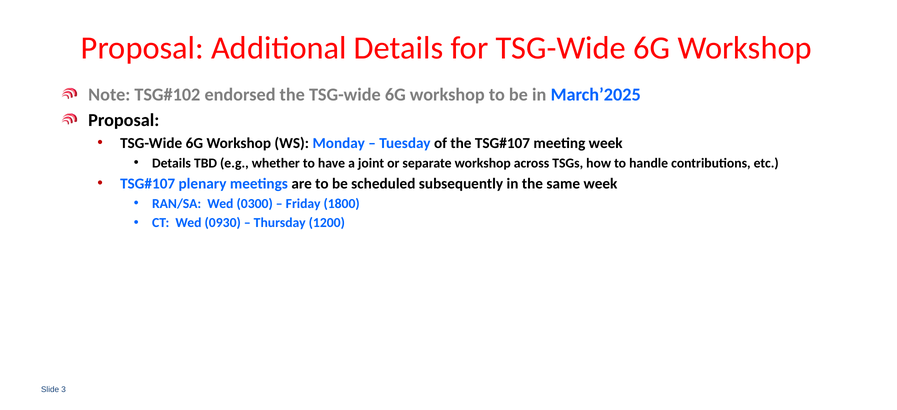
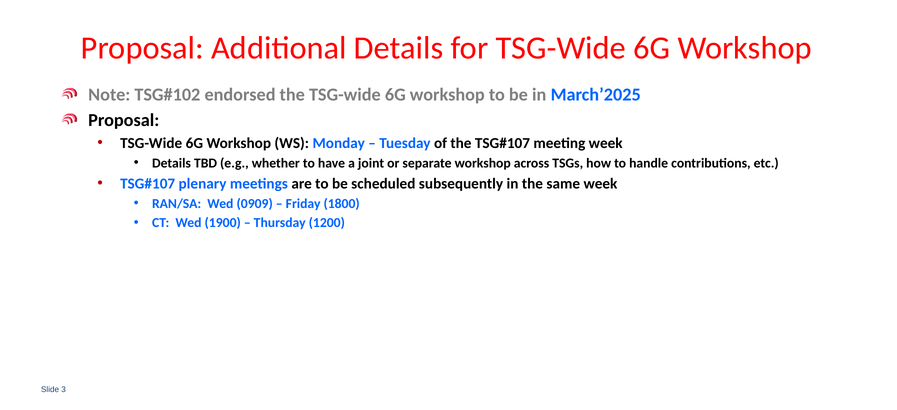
0300: 0300 -> 0909 (255, 204)
0930: 0930 -> 1900 (223, 223)
